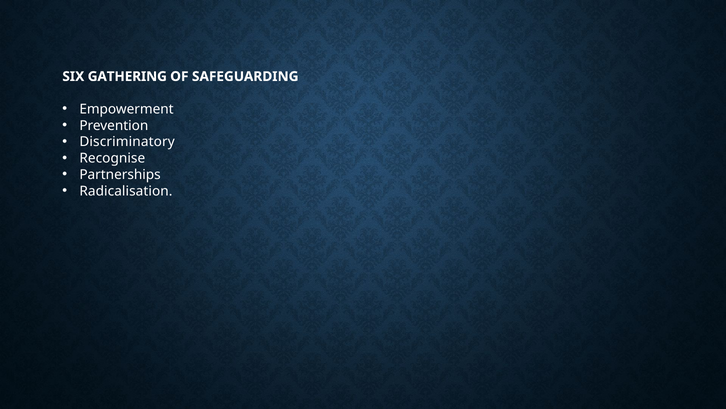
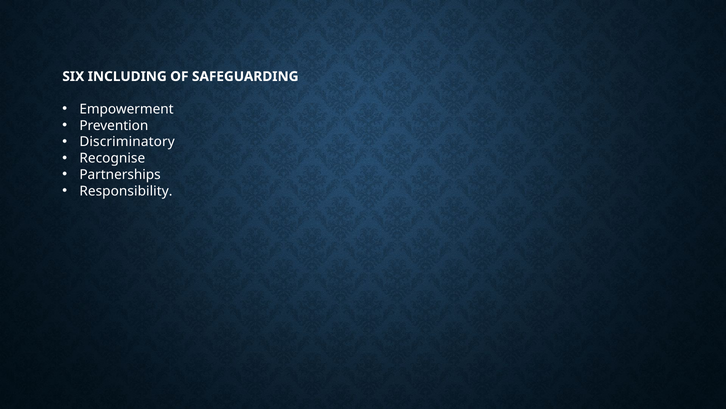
GATHERING: GATHERING -> INCLUDING (127, 76)
Radicalisation: Radicalisation -> Responsibility (126, 191)
